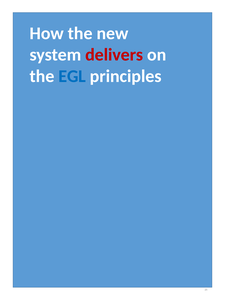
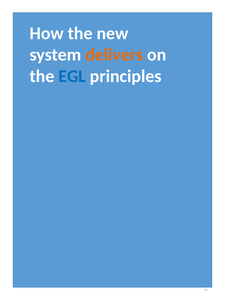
delivers colour: red -> orange (114, 55)
